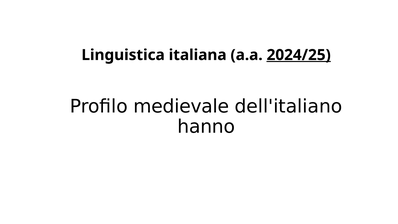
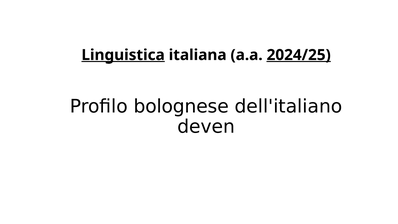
Linguistica underline: none -> present (123, 55)
medievale: medievale -> bolognese (181, 106)
hanno: hanno -> deven (206, 127)
